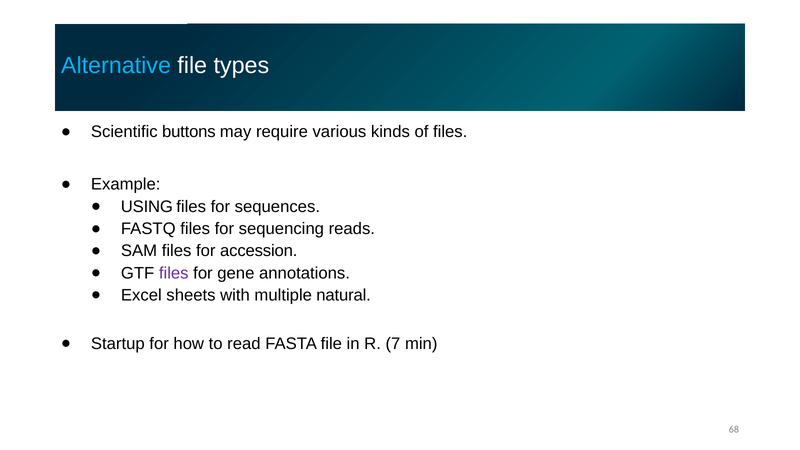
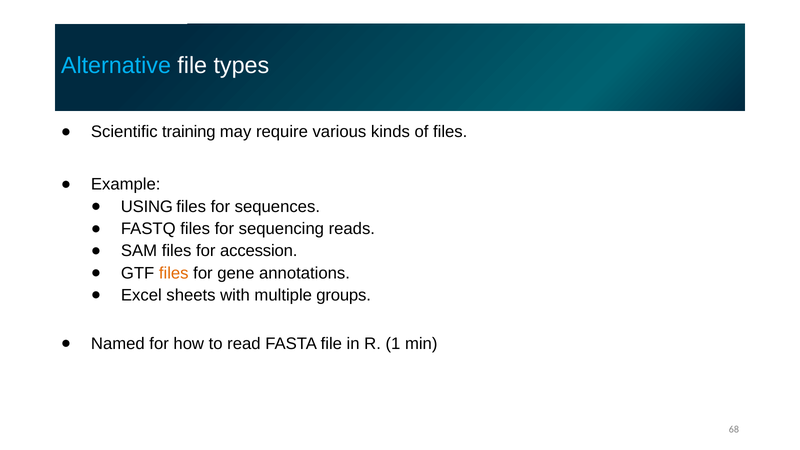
buttons: buttons -> training (189, 132)
files colour: purple -> orange (174, 273)
natural: natural -> groups (344, 295)
Startup: Startup -> Named (118, 344)
7: 7 -> 1 (393, 344)
